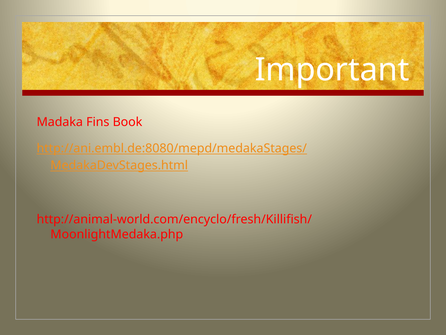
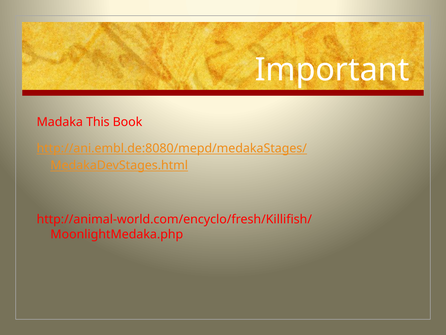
Fins: Fins -> This (98, 122)
